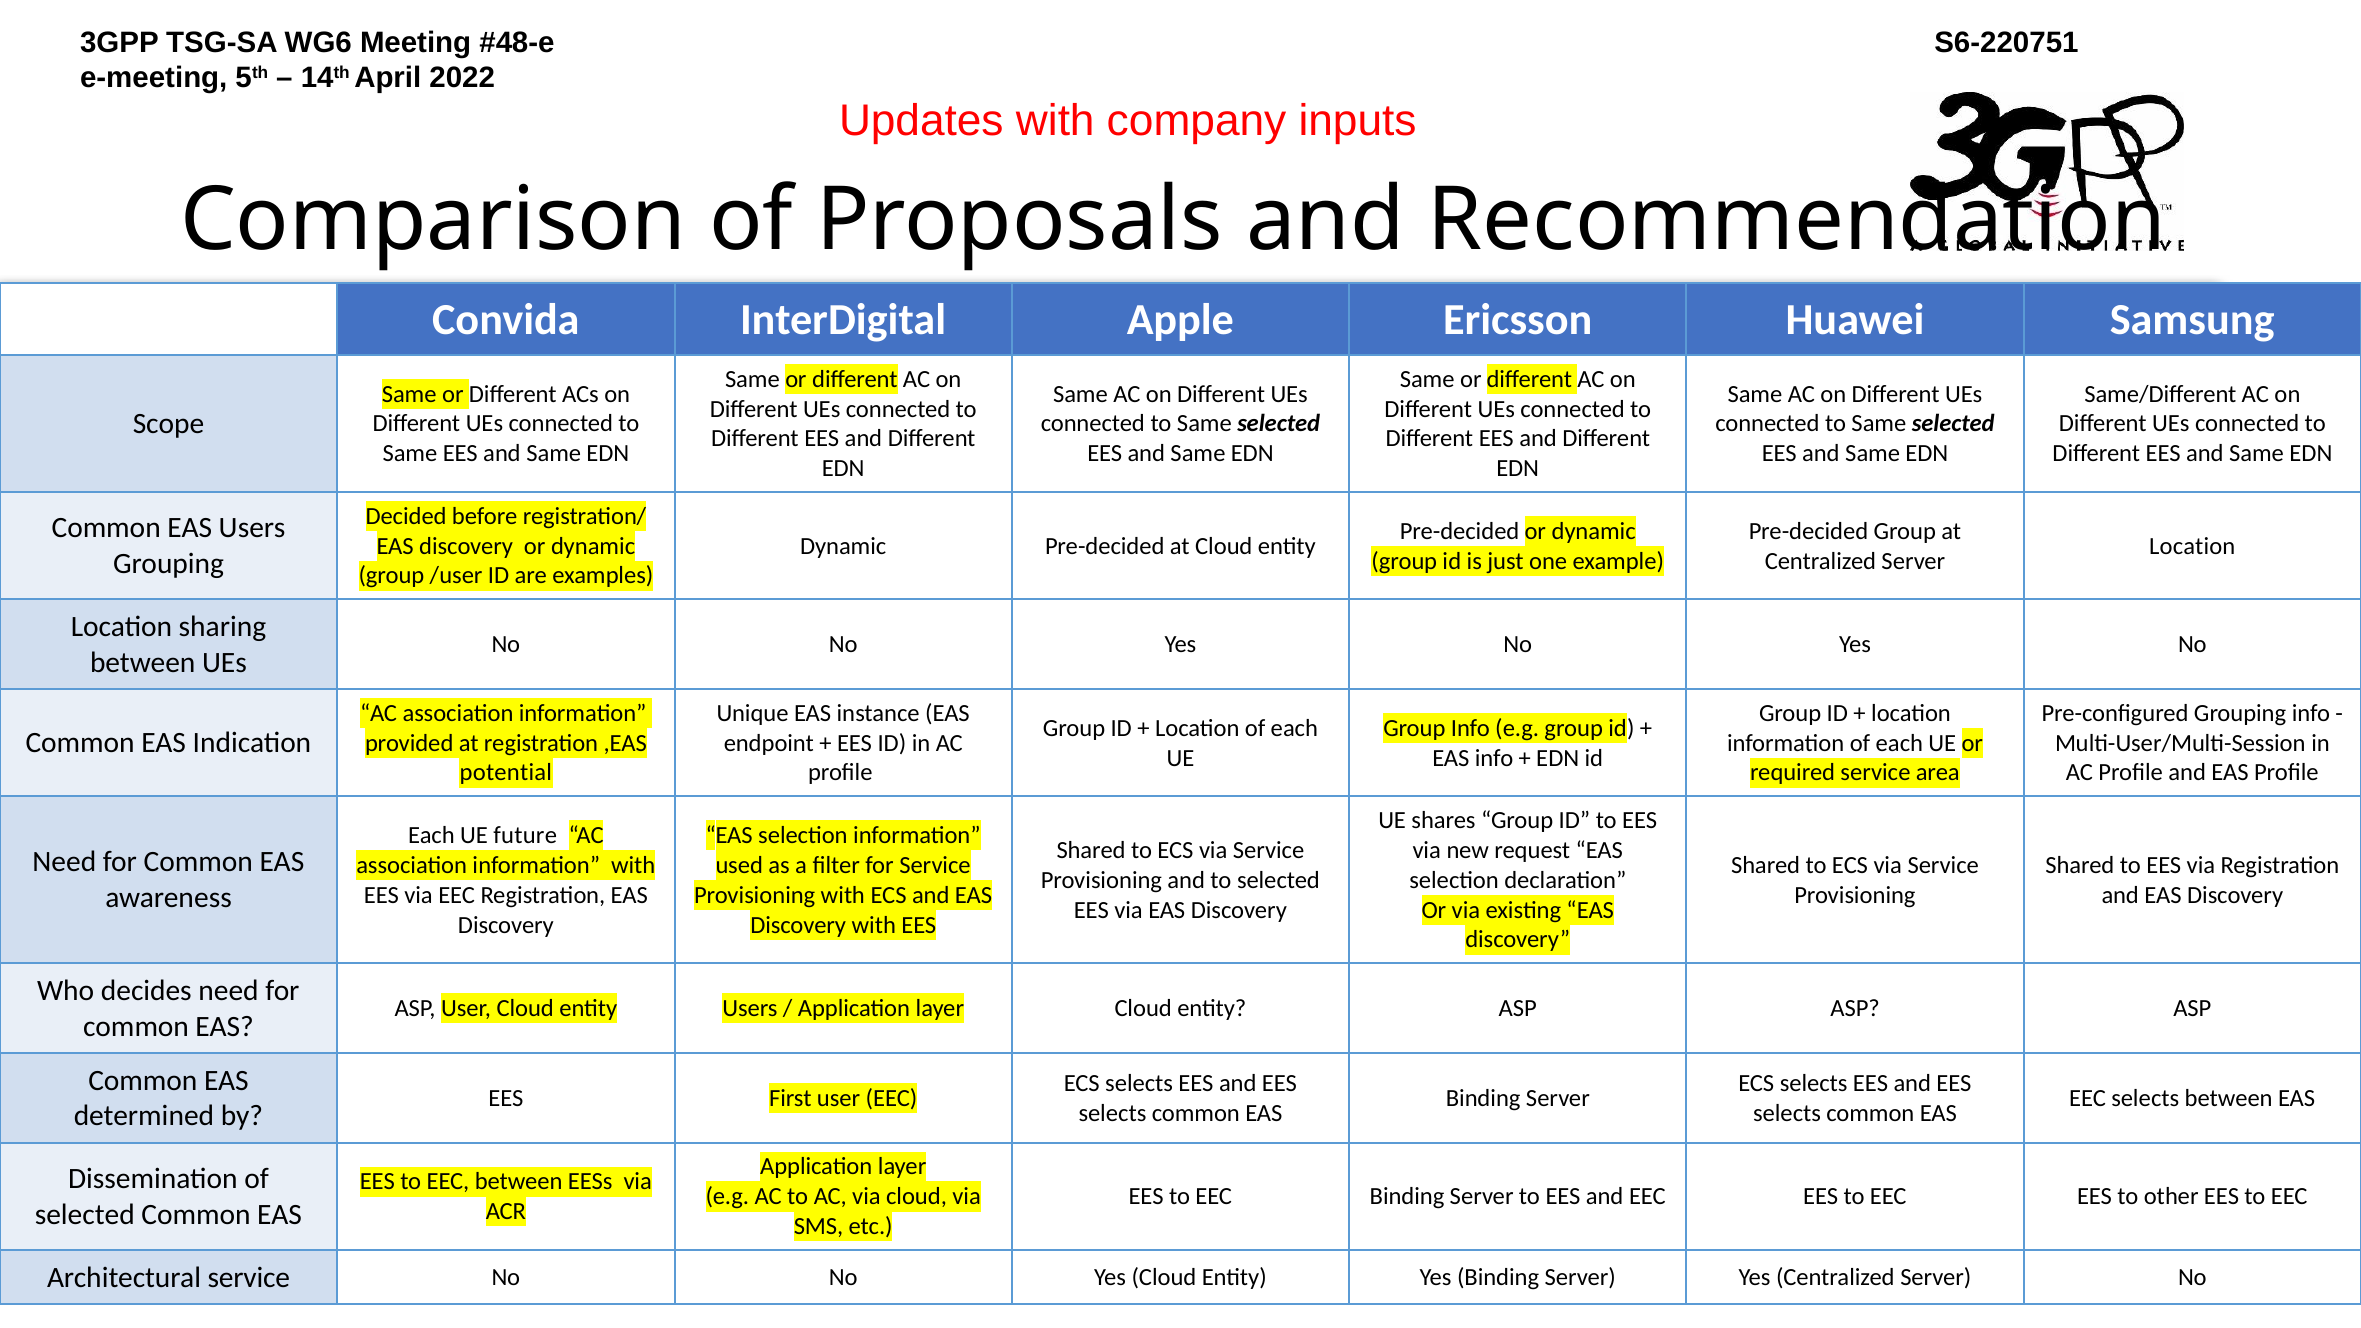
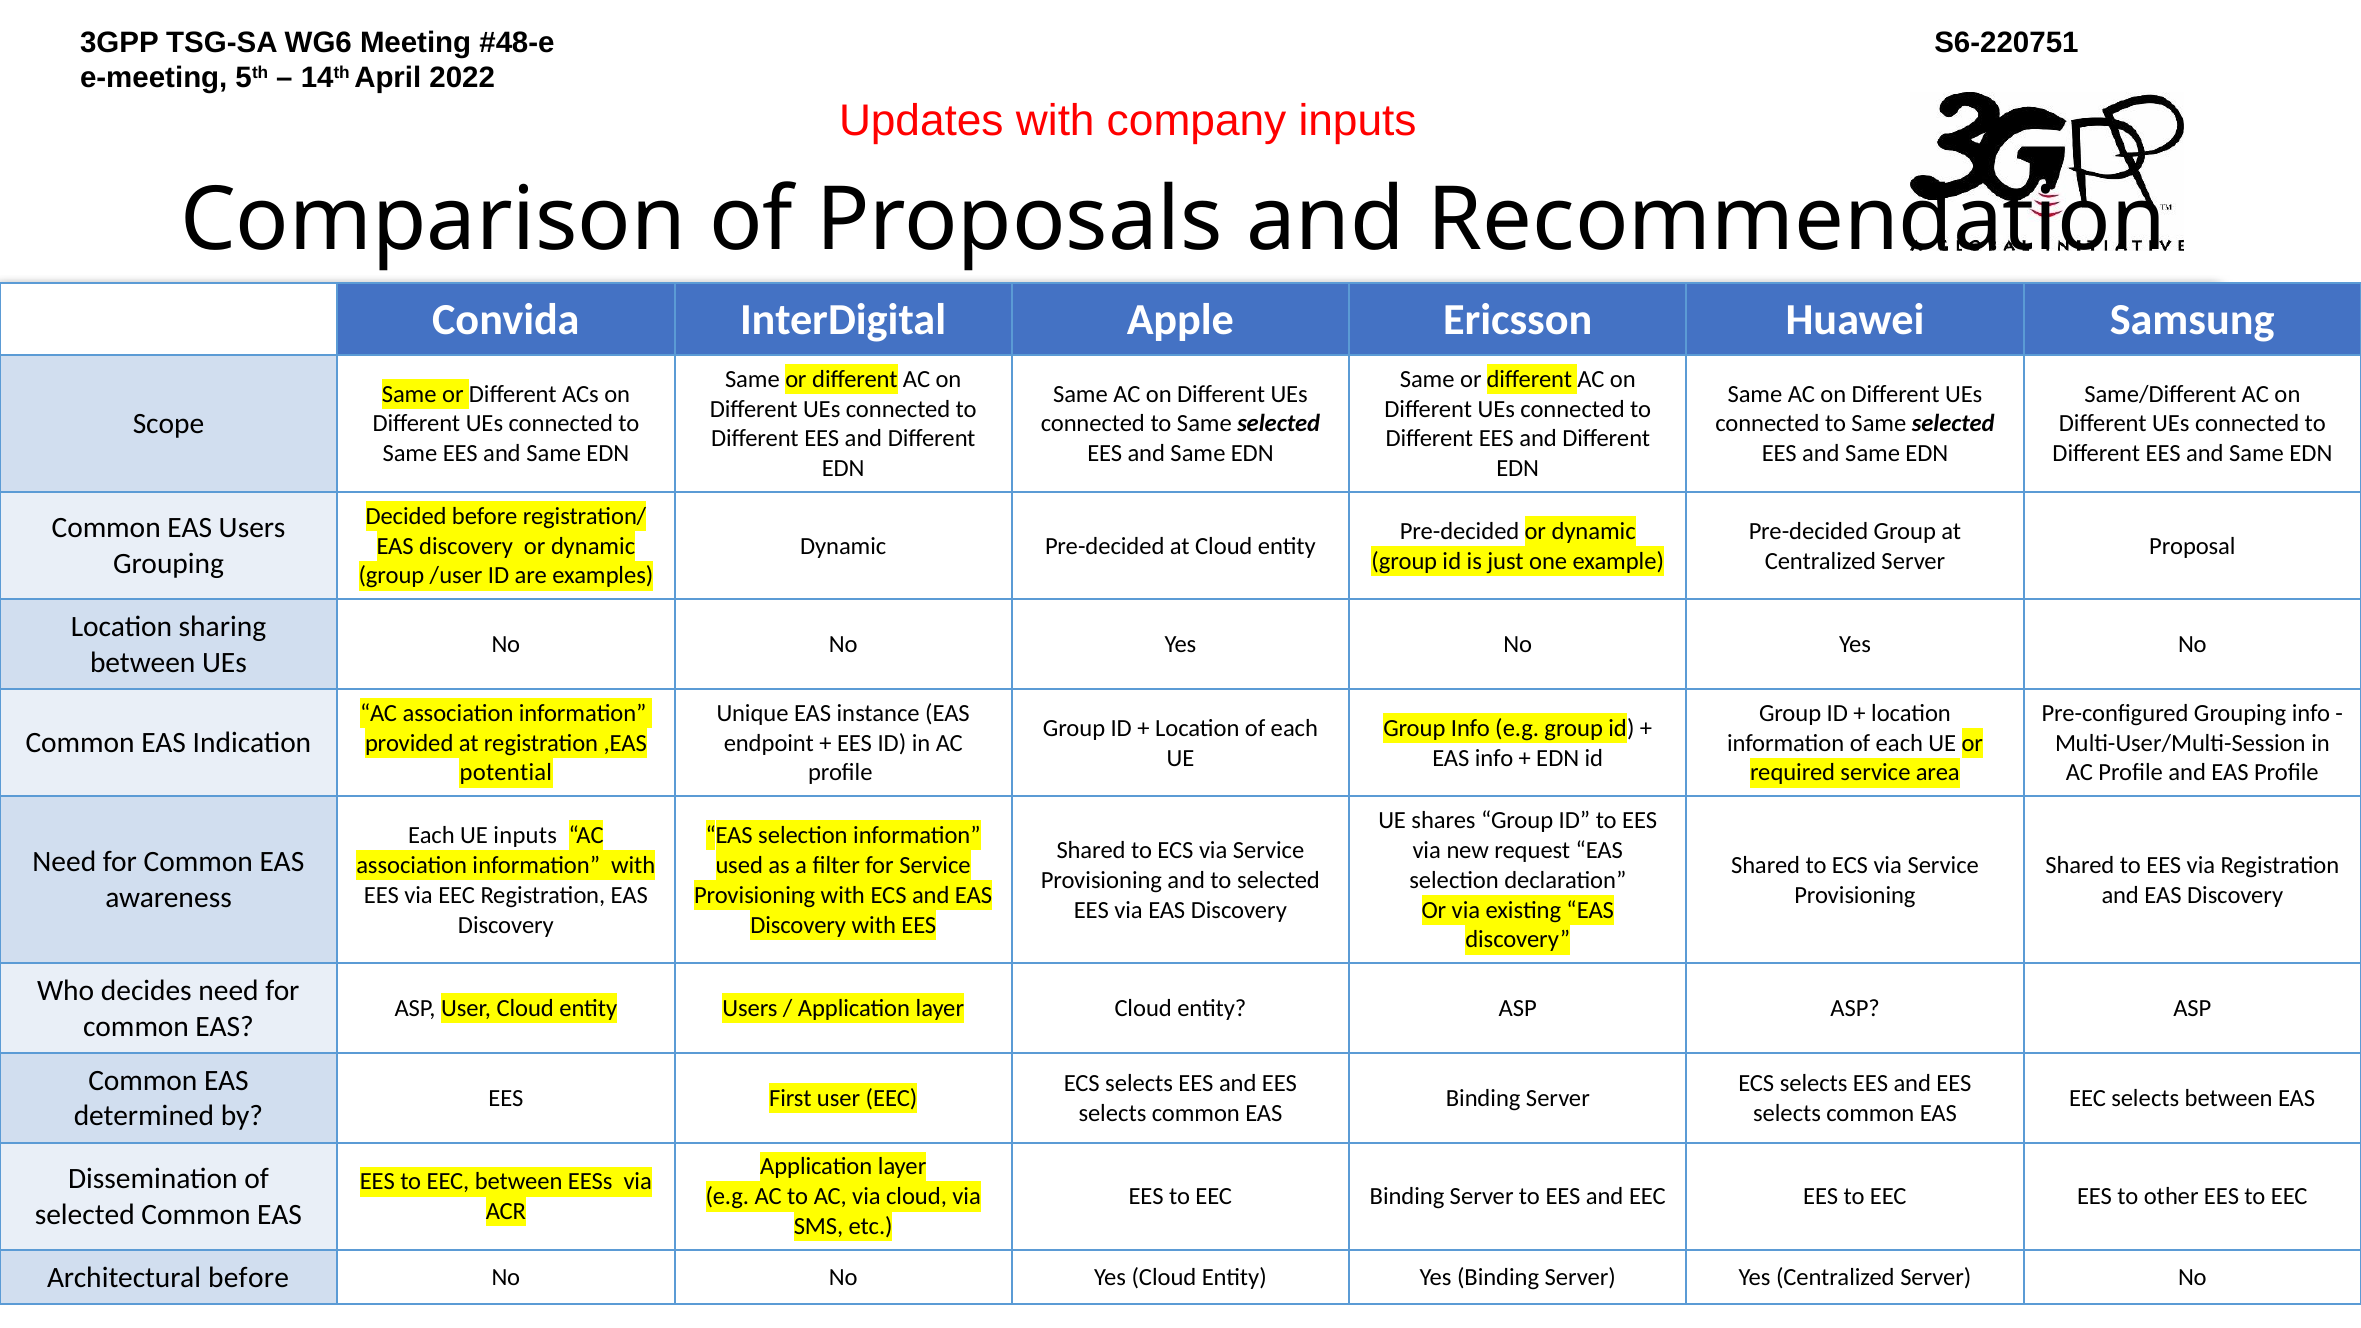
Location: Location -> Proposal (2192, 546)
UE future: future -> inputs (525, 835)
Architectural service: service -> before (249, 1277)
